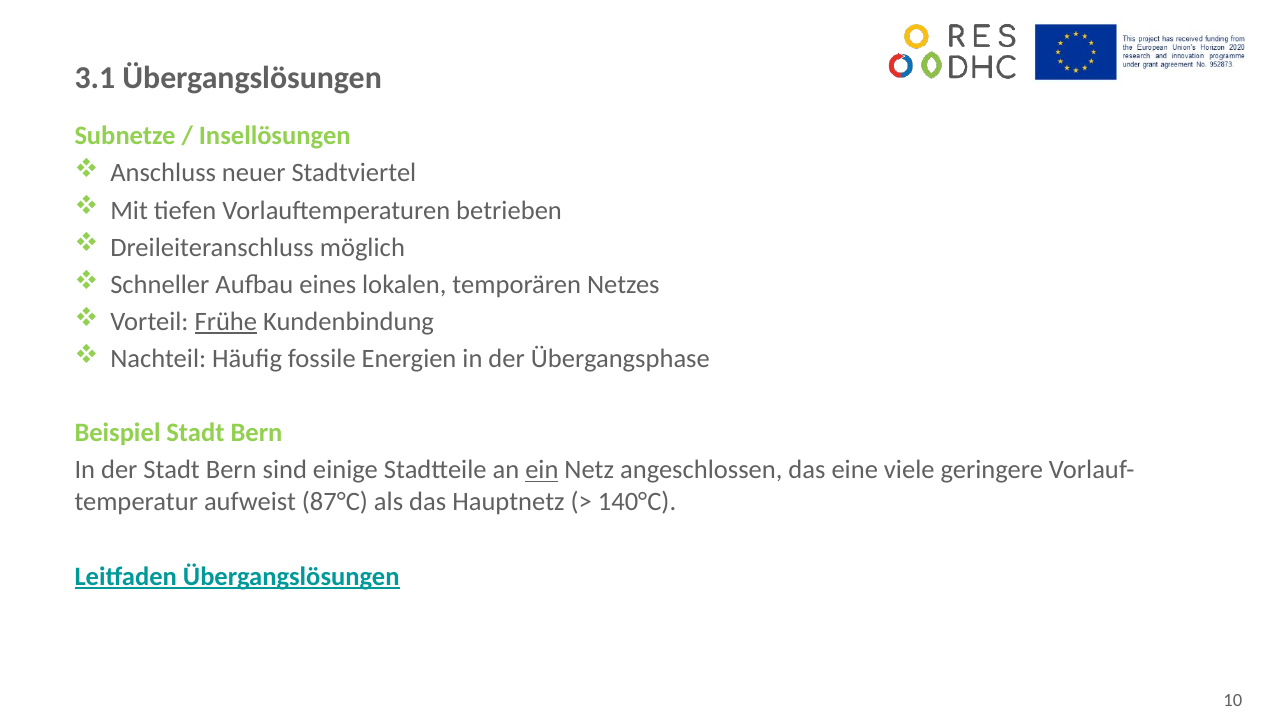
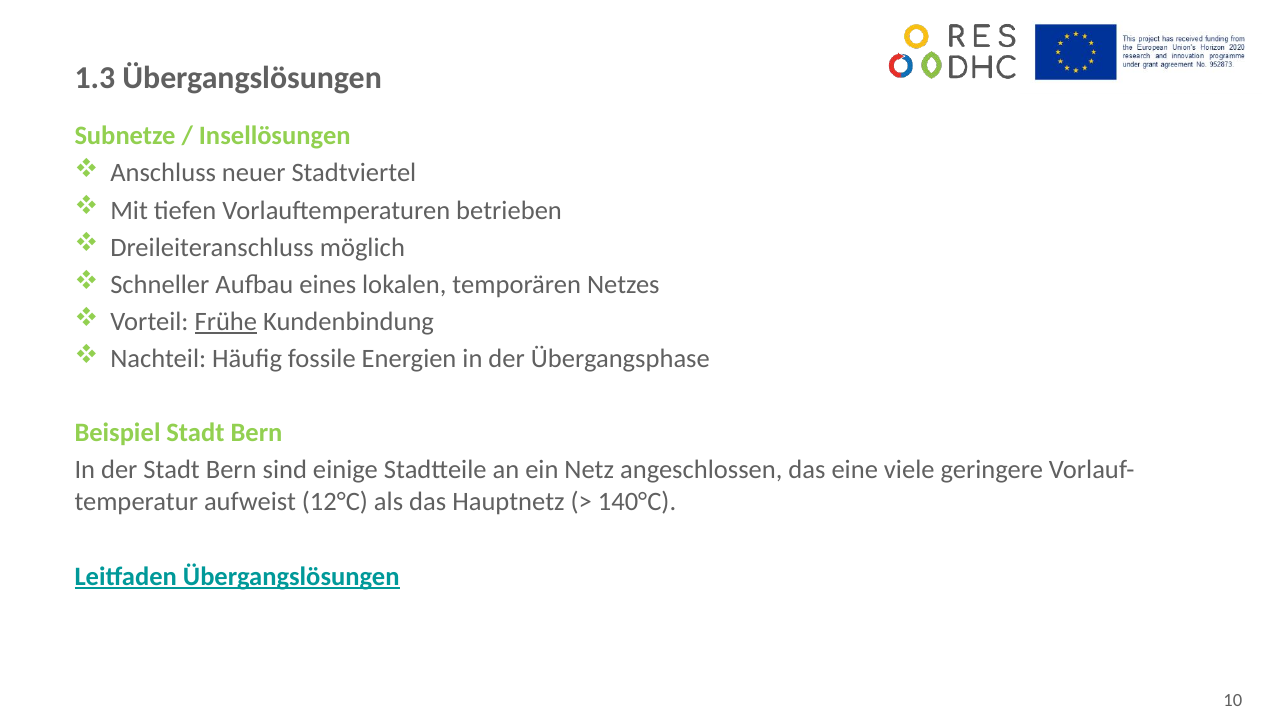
3.1: 3.1 -> 1.3 (95, 78)
ein underline: present -> none (542, 470)
87°C: 87°C -> 12°C (335, 502)
